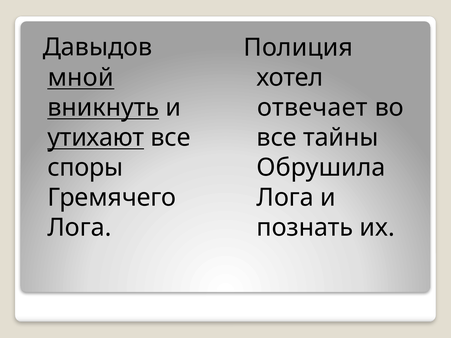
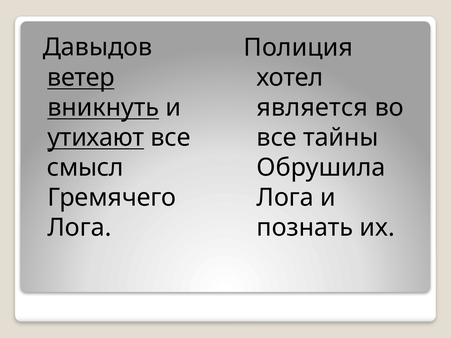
мной: мной -> ветер (81, 77)
отвечает: отвечает -> является (312, 108)
споры: споры -> смысл (85, 168)
